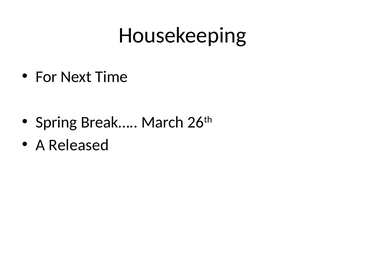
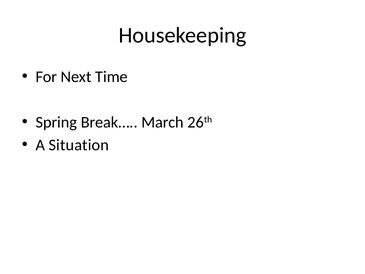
Released: Released -> Situation (79, 145)
